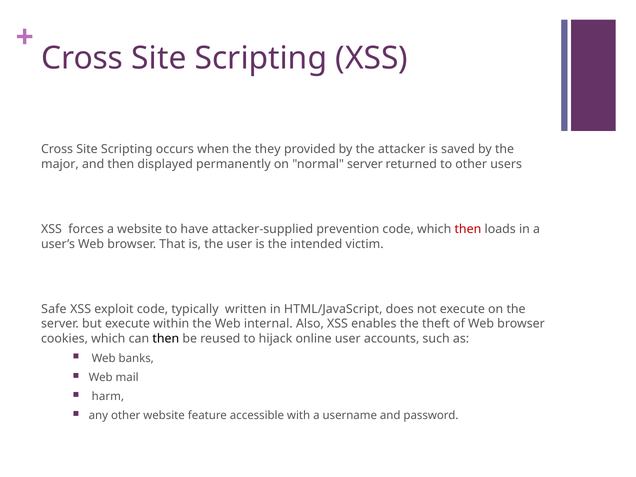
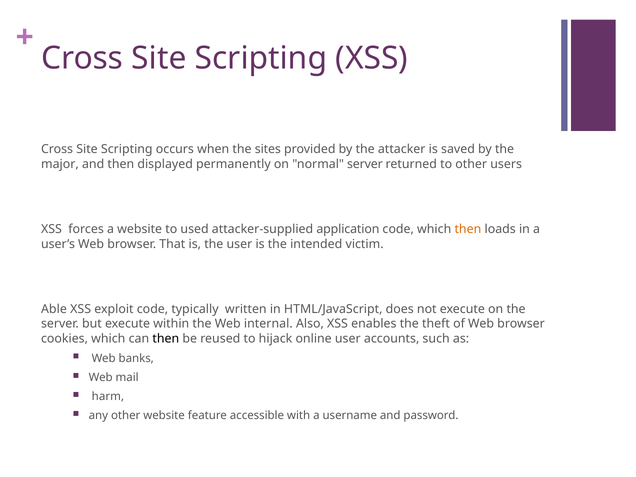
they: they -> sites (268, 149)
have: have -> used (195, 229)
prevention: prevention -> application (348, 229)
then colour: red -> orange (468, 229)
Safe: Safe -> Able (54, 309)
